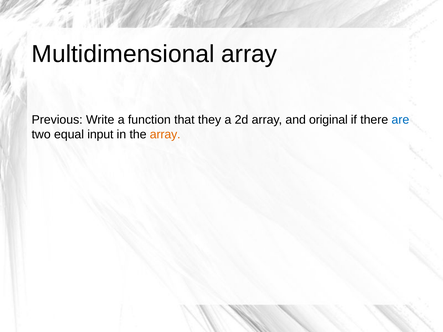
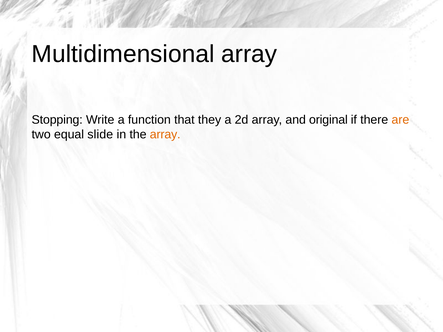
Previous: Previous -> Stopping (57, 120)
are colour: blue -> orange (400, 120)
input: input -> slide (100, 135)
